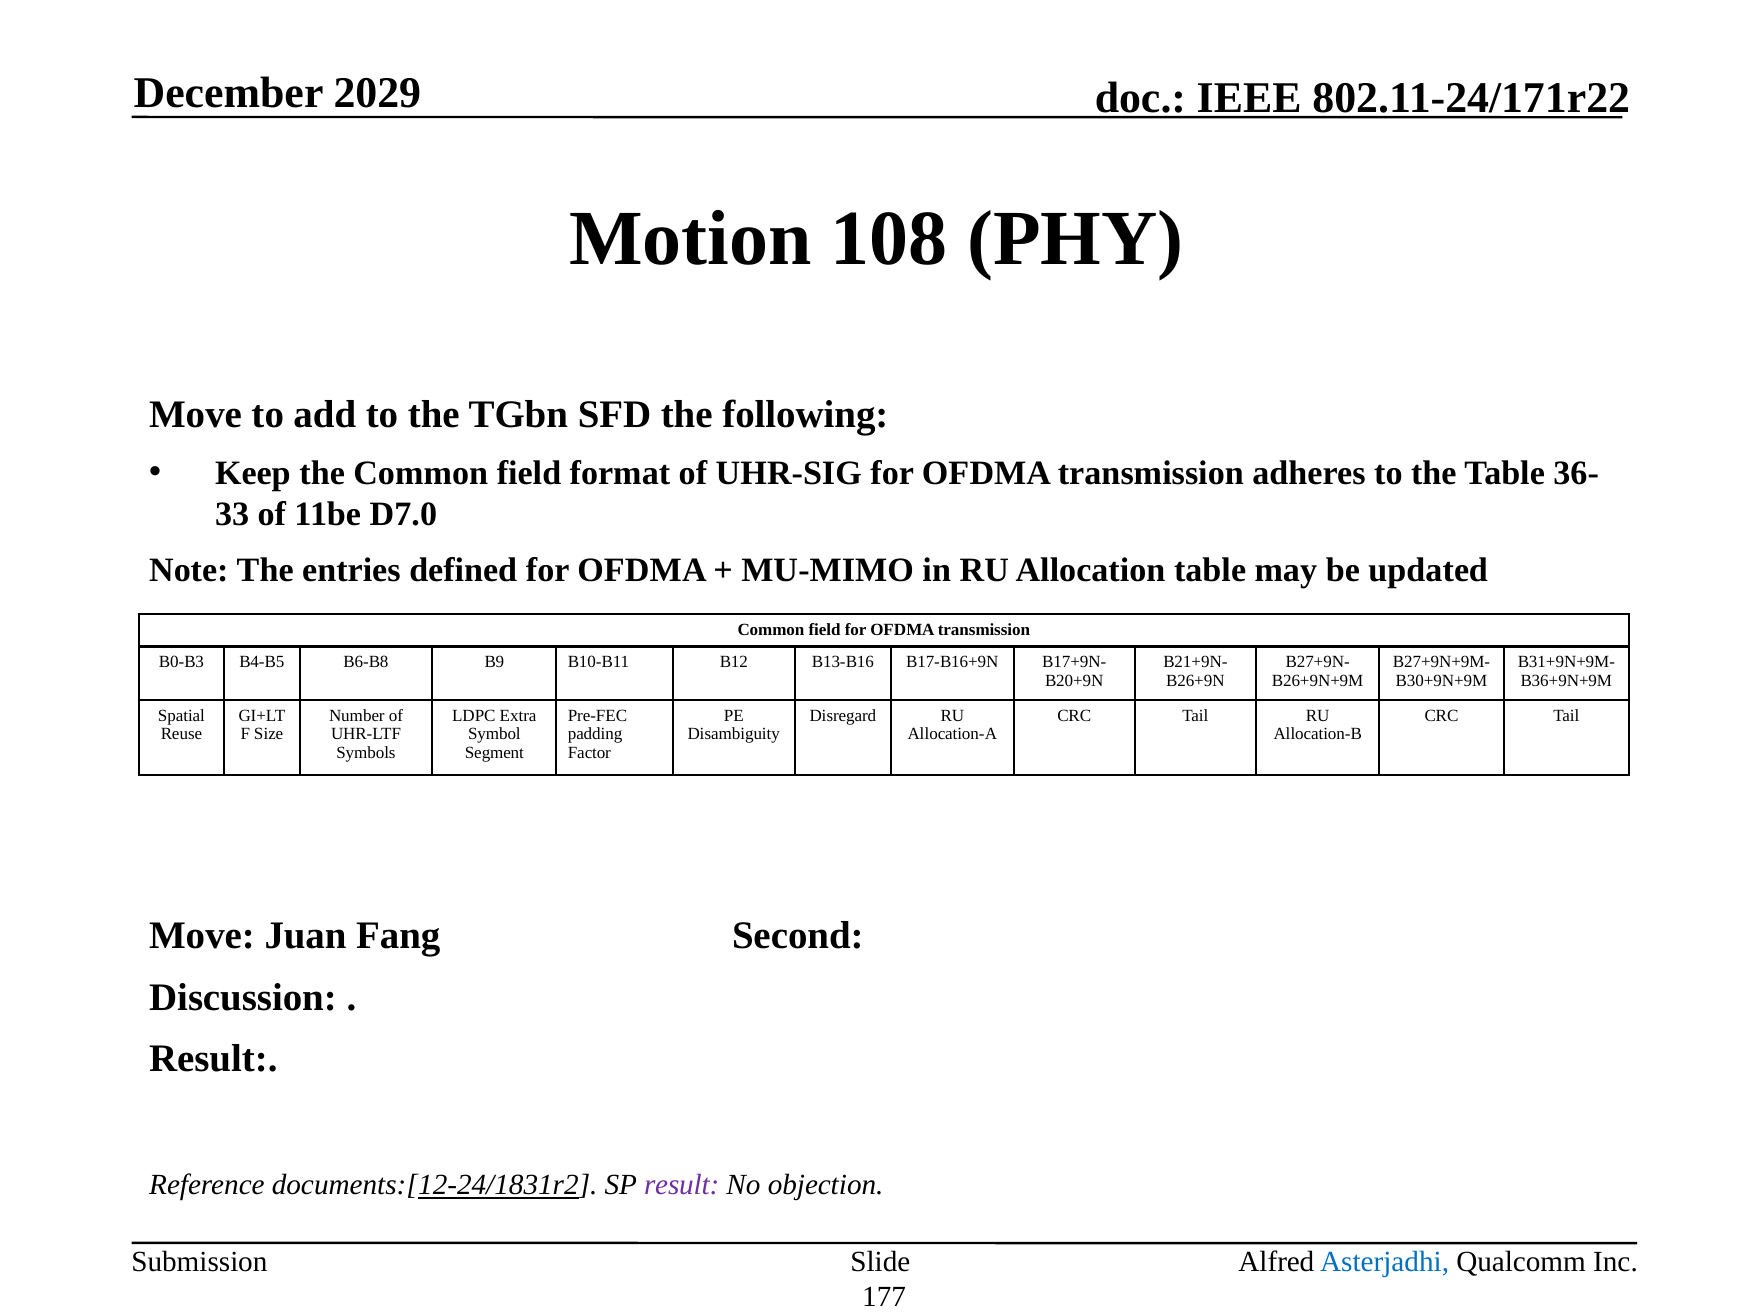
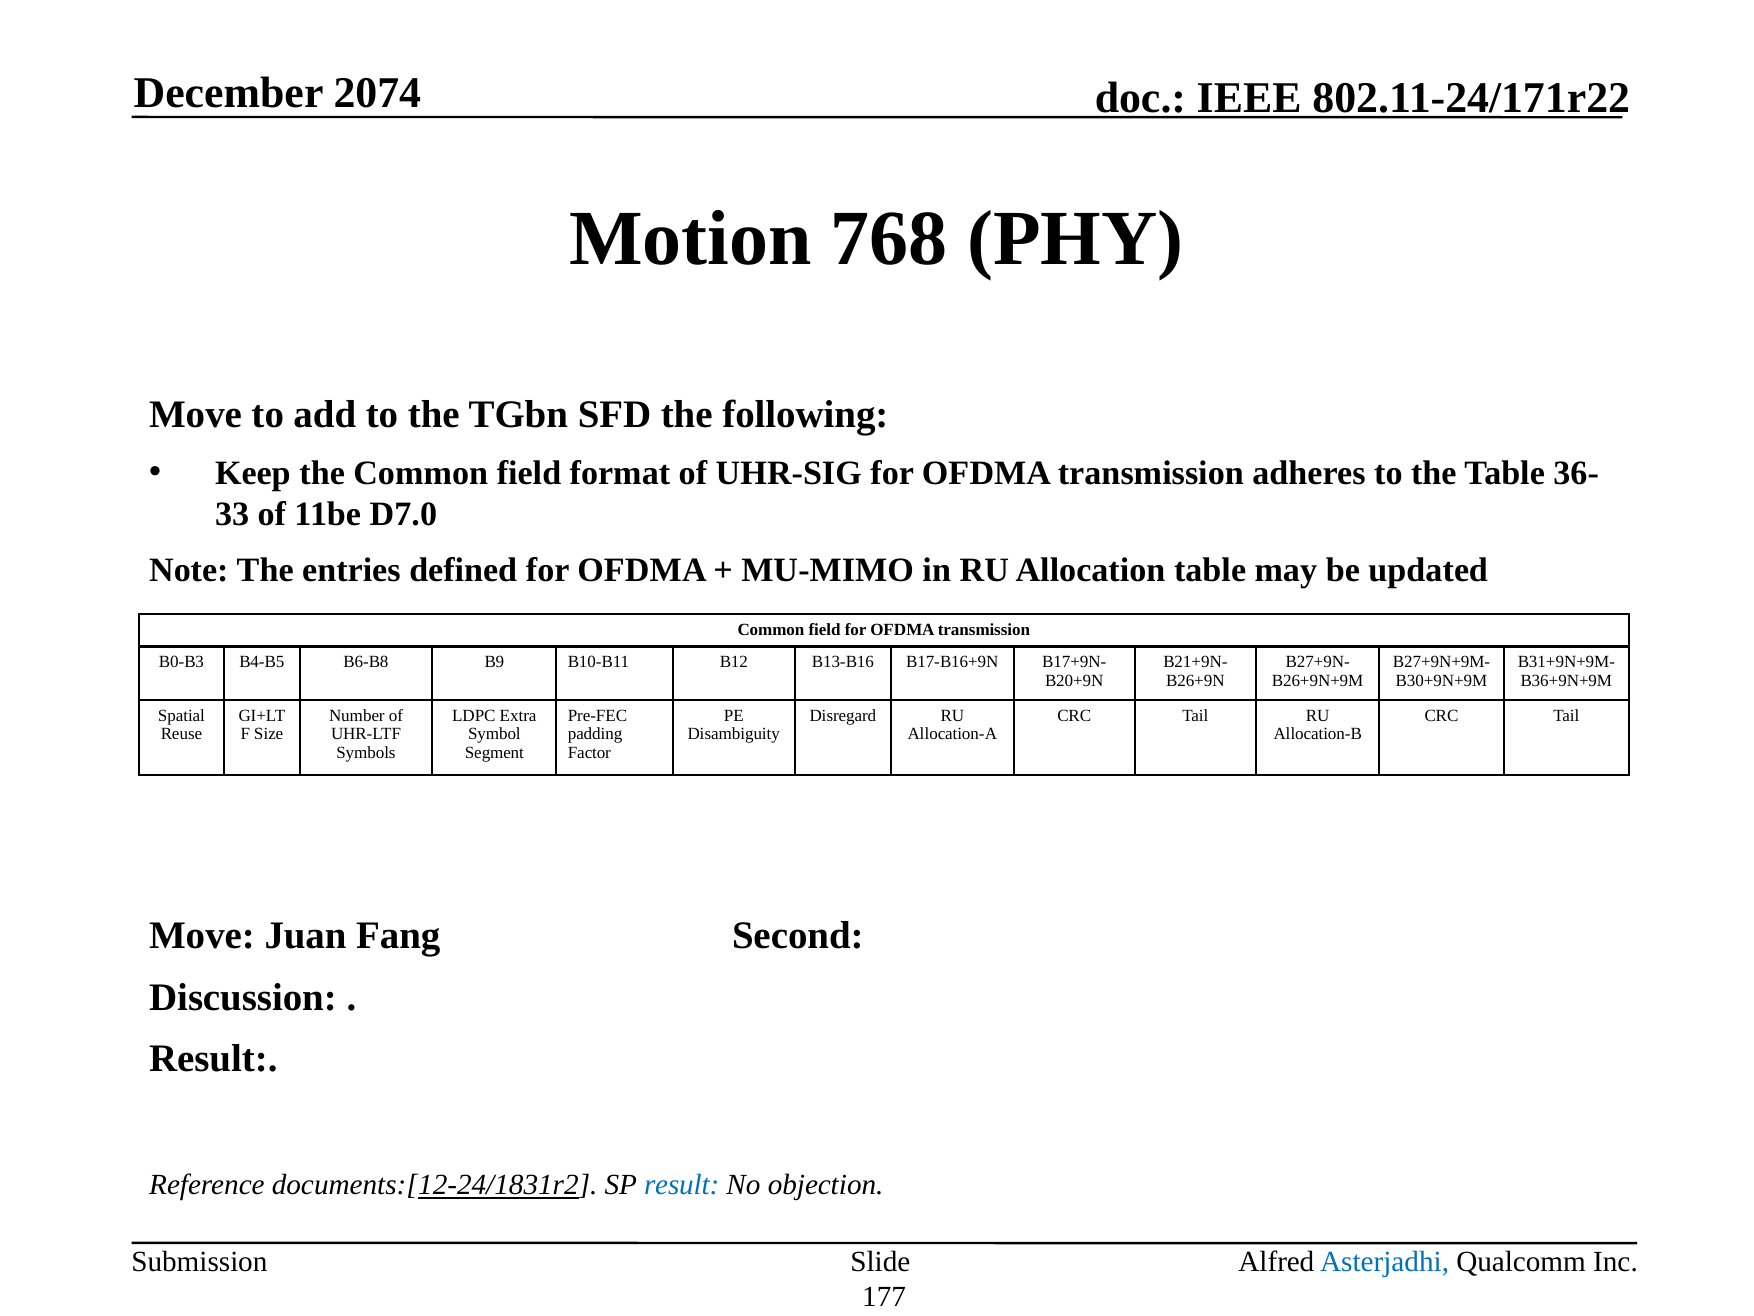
2029: 2029 -> 2074 (377, 93)
108: 108 -> 768 (889, 239)
result colour: purple -> blue (682, 1184)
